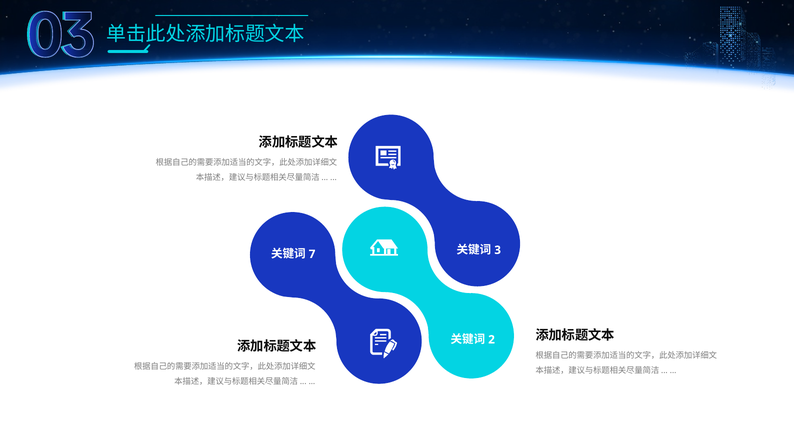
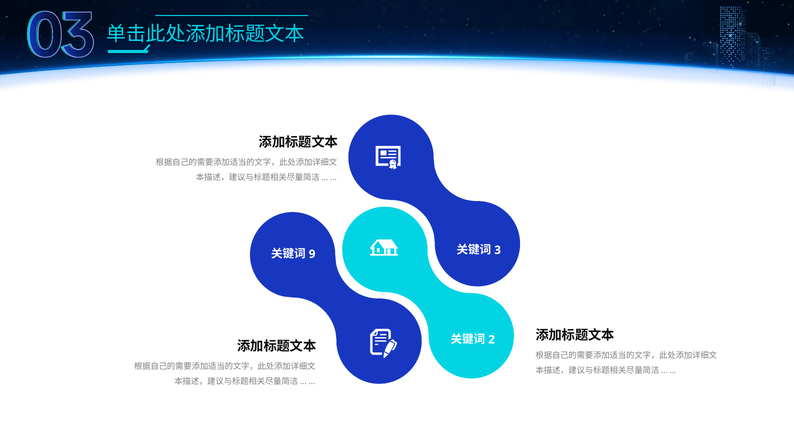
7: 7 -> 9 (312, 254)
